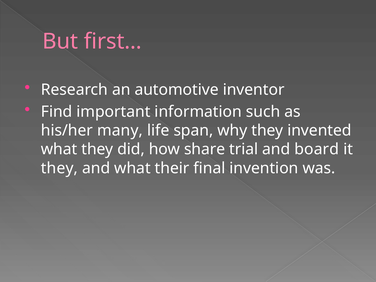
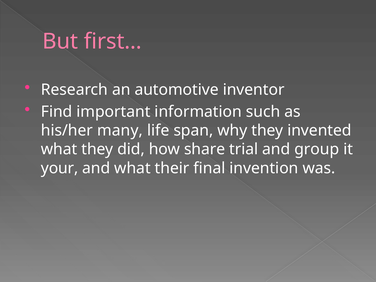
board: board -> group (317, 149)
they: they -> your (60, 168)
